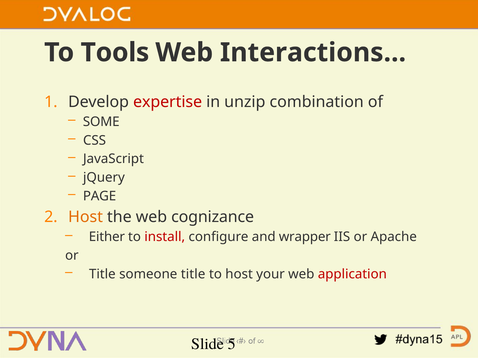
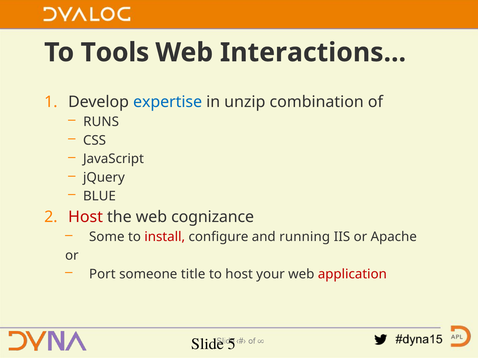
expertise colour: red -> blue (168, 102)
SOME: SOME -> RUNS (101, 122)
PAGE: PAGE -> BLUE (99, 196)
Host colour: orange -> red (86, 217)
Either: Either -> Some (107, 237)
wrapper: wrapper -> running (305, 237)
Title: Title -> Port (102, 274)
